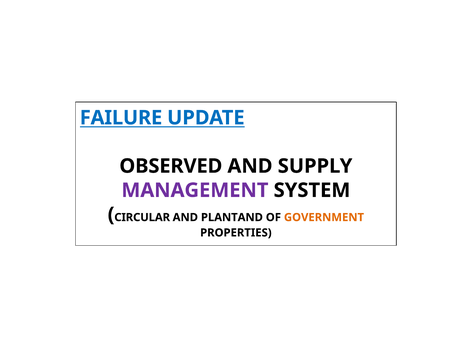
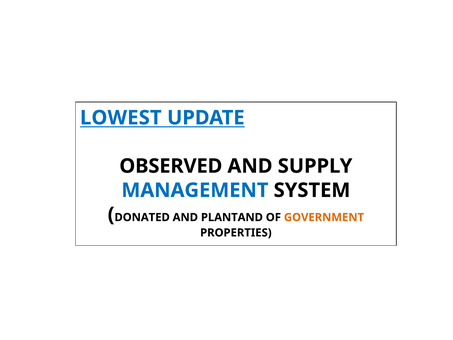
FAILURE: FAILURE -> LOWEST (121, 118)
MANAGEMENT colour: purple -> blue (195, 190)
CIRCULAR: CIRCULAR -> DONATED (142, 217)
